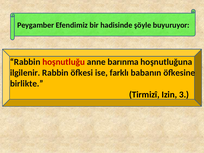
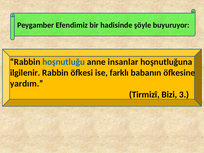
hoşnutluğu colour: red -> blue (64, 62)
barınma: barınma -> insanlar (123, 62)
birlikte: birlikte -> yardım (27, 84)
Izin: Izin -> Bizi (169, 95)
